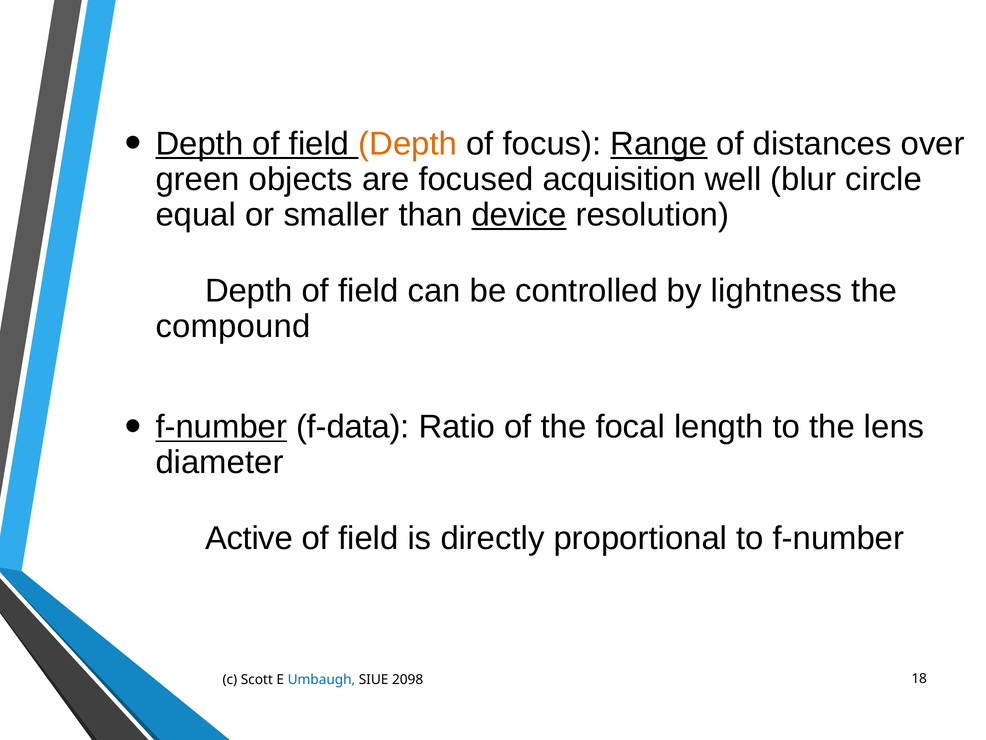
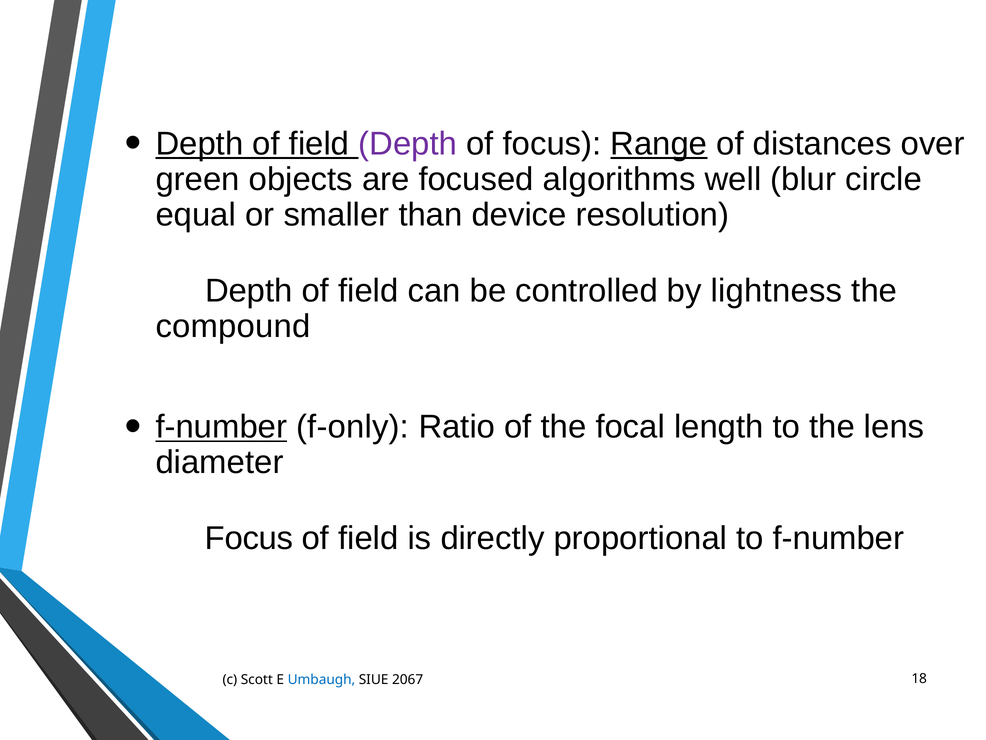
Depth colour: orange -> purple (408, 144)
acquisition: acquisition -> algorithms (619, 179)
device underline: present -> none (519, 215)
f-data: f-data -> f-only (353, 427)
Active: Active -> Focus (249, 538)
2098: 2098 -> 2067 (408, 679)
